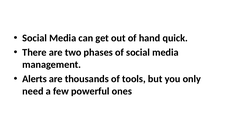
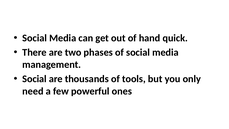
Alerts: Alerts -> Social (34, 79)
